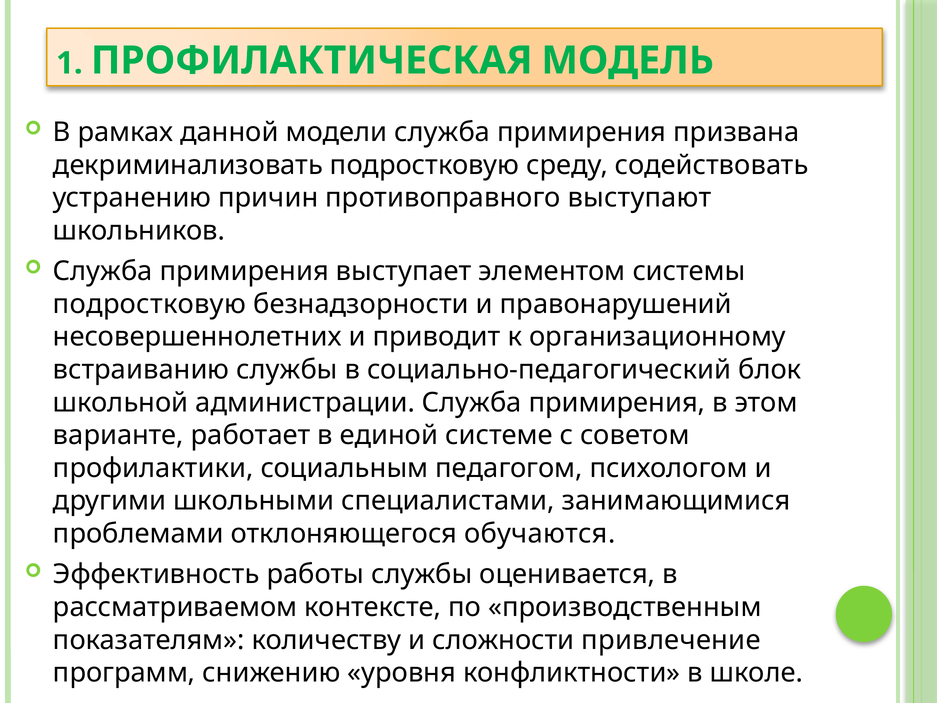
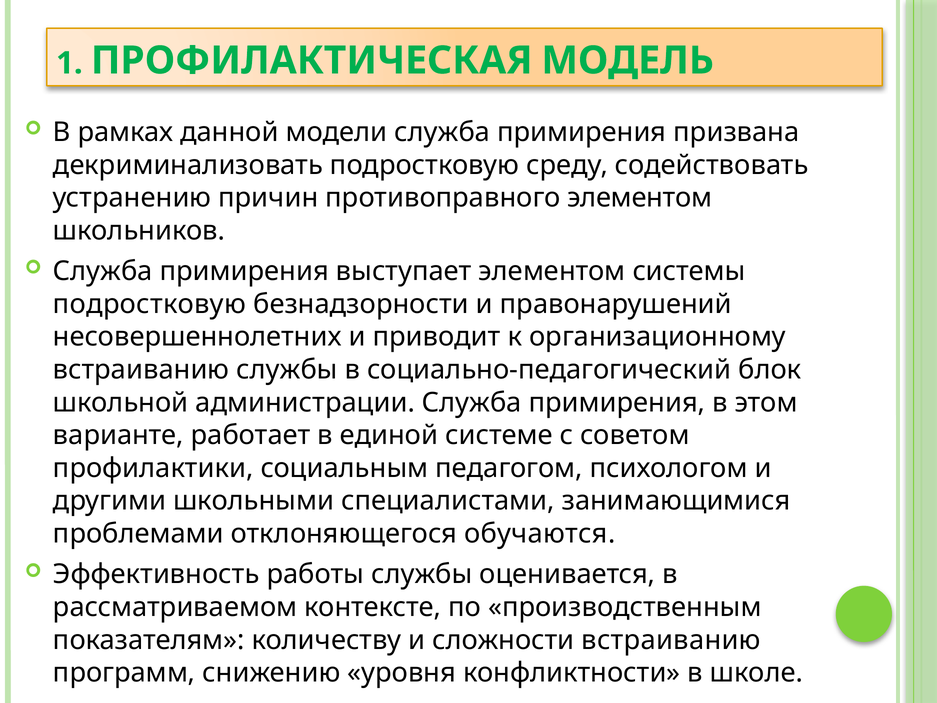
противоправного выступают: выступают -> элементом (640, 198)
сложности привлечение: привлечение -> встраиванию (671, 640)
